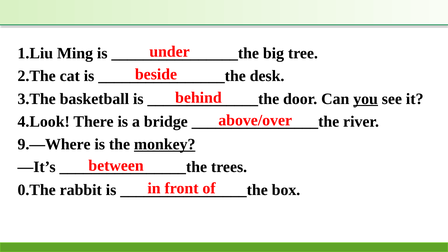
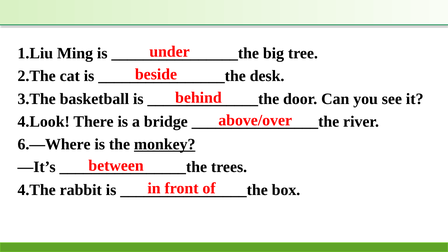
you underline: present -> none (366, 99)
9.—Where: 9.—Where -> 6.—Where (54, 144)
0.The: 0.The -> 4.The (37, 190)
